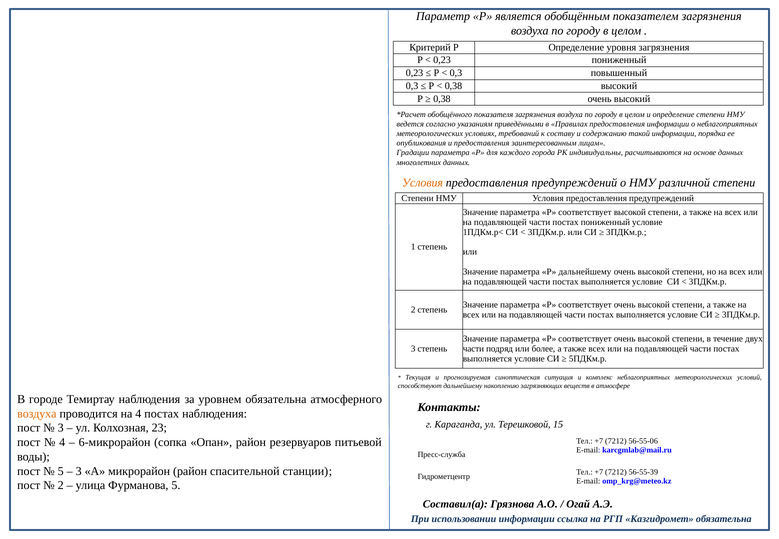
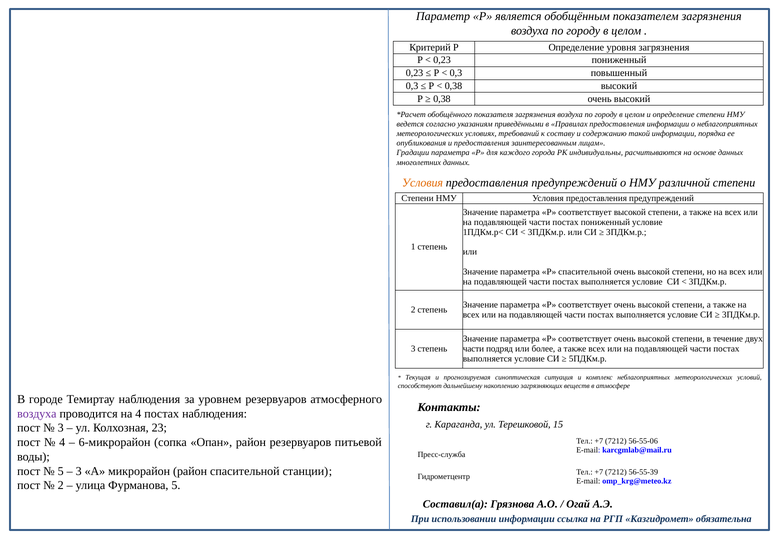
Р дальнейшему: дальнейшему -> спасительной (585, 272)
уровнем обязательна: обязательна -> резервуаров (276, 400)
воздуха colour: orange -> purple (37, 414)
